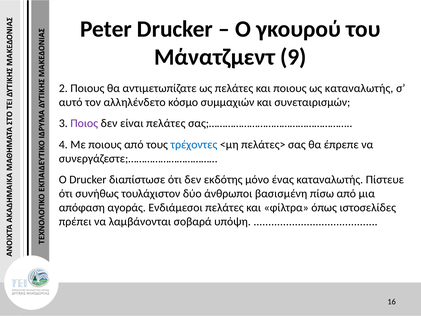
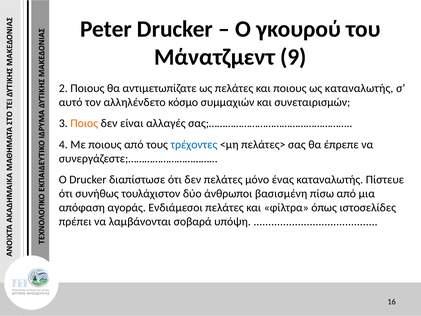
Ποιος colour: purple -> orange (84, 123)
είναι πελάτες: πελάτες -> αλλαγές (166, 123)
δεν εκδότης: εκδότης -> πελάτες (223, 179)
